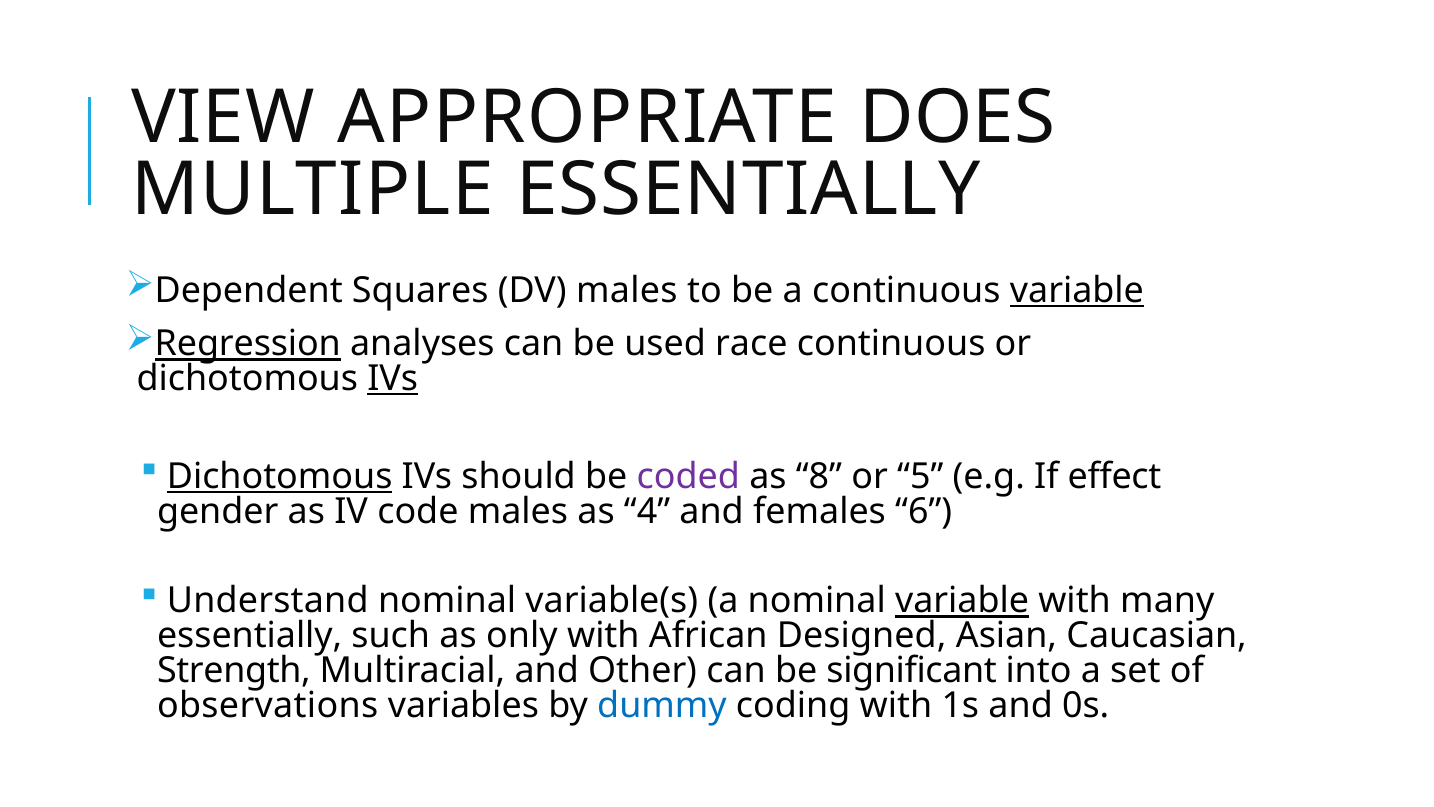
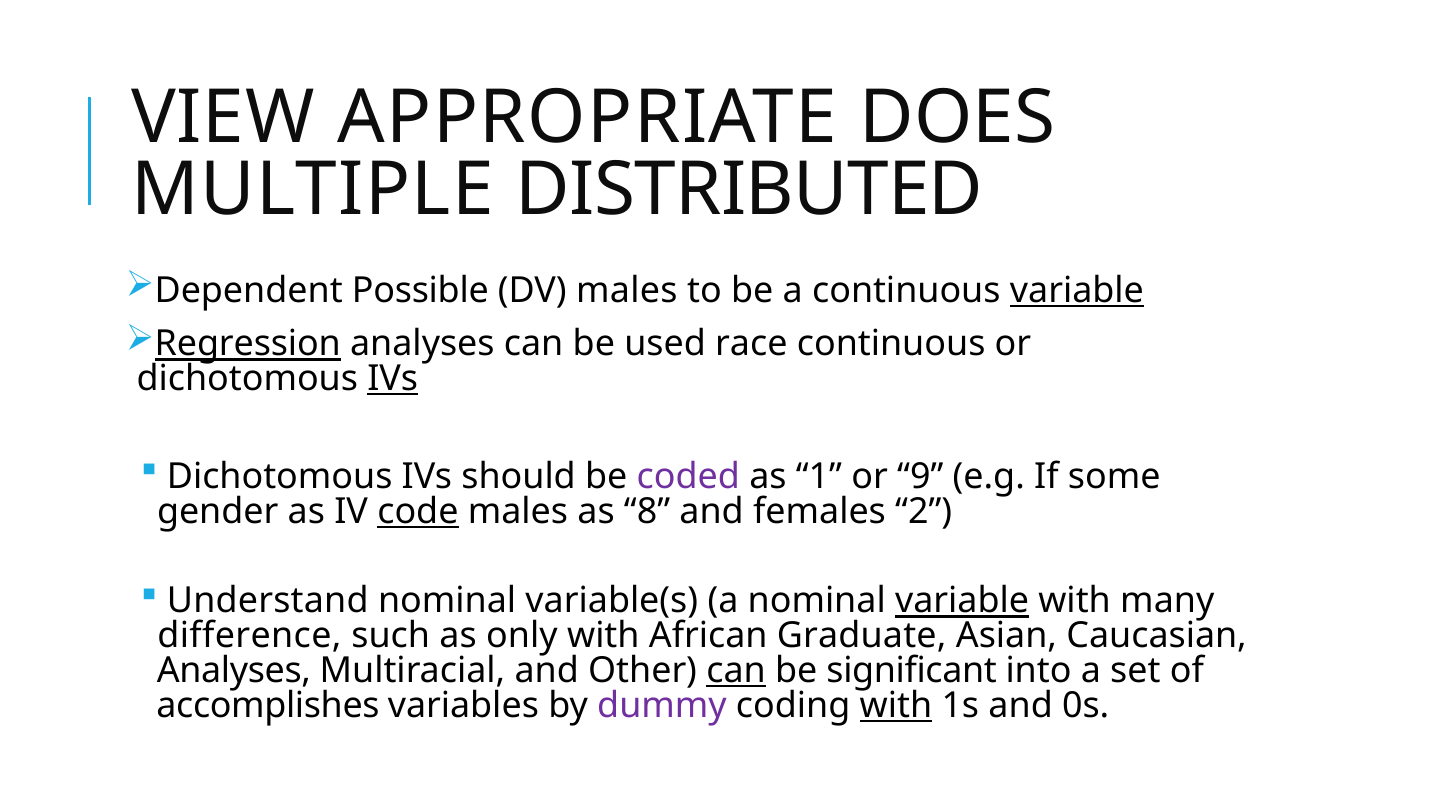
MULTIPLE ESSENTIALLY: ESSENTIALLY -> DISTRIBUTED (750, 190)
Squares: Squares -> Possible (420, 290)
Dichotomous underline: present -> none (280, 476)
8: 8 -> 1 (819, 476)
5: 5 -> 9 (920, 476)
effect: effect -> some (1114, 476)
code underline: none -> present (418, 511)
4: 4 -> 8 (647, 511)
6: 6 -> 2 (924, 511)
essentially: essentially -> difference (249, 636)
Designed: Designed -> Graduate (862, 636)
Strength: Strength -> Analyses (234, 670)
can underline: none -> present (736, 670)
observations: observations -> accomplishes (268, 705)
dummy colour: blue -> purple (662, 705)
with underline: none -> present (896, 705)
